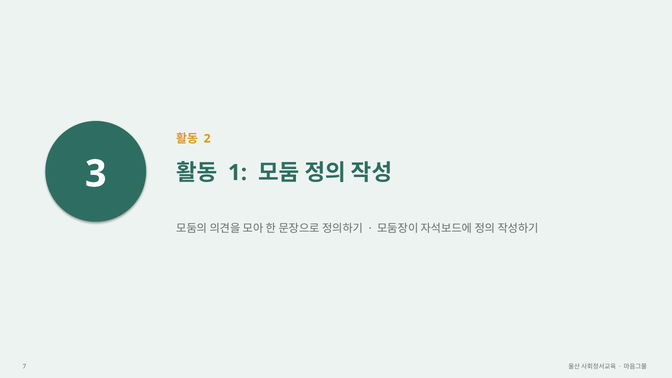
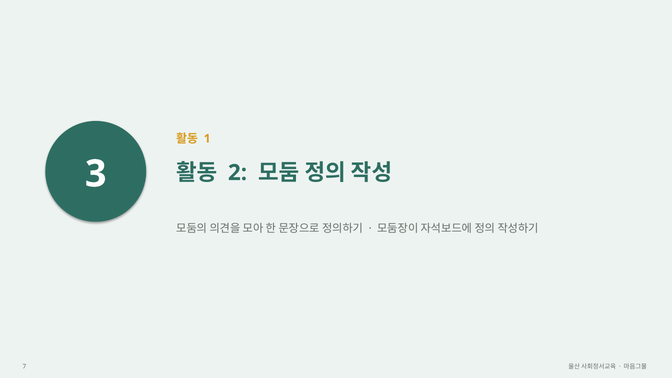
2: 2 -> 1 (207, 139)
1: 1 -> 2 (238, 173)
